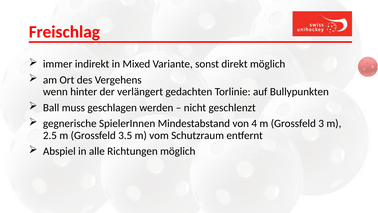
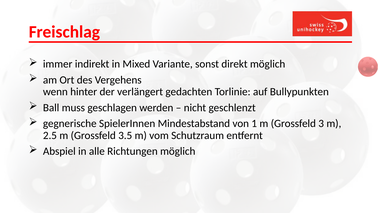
4: 4 -> 1 (254, 123)
